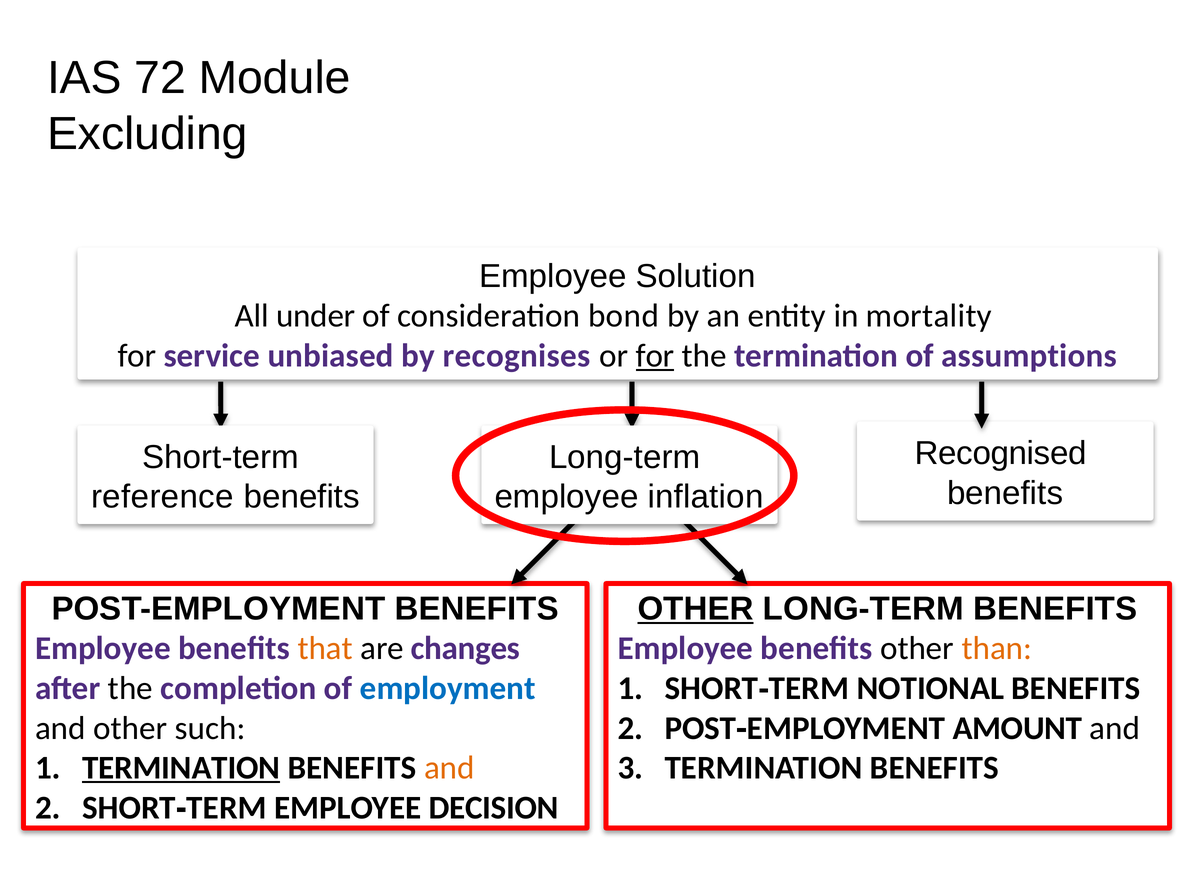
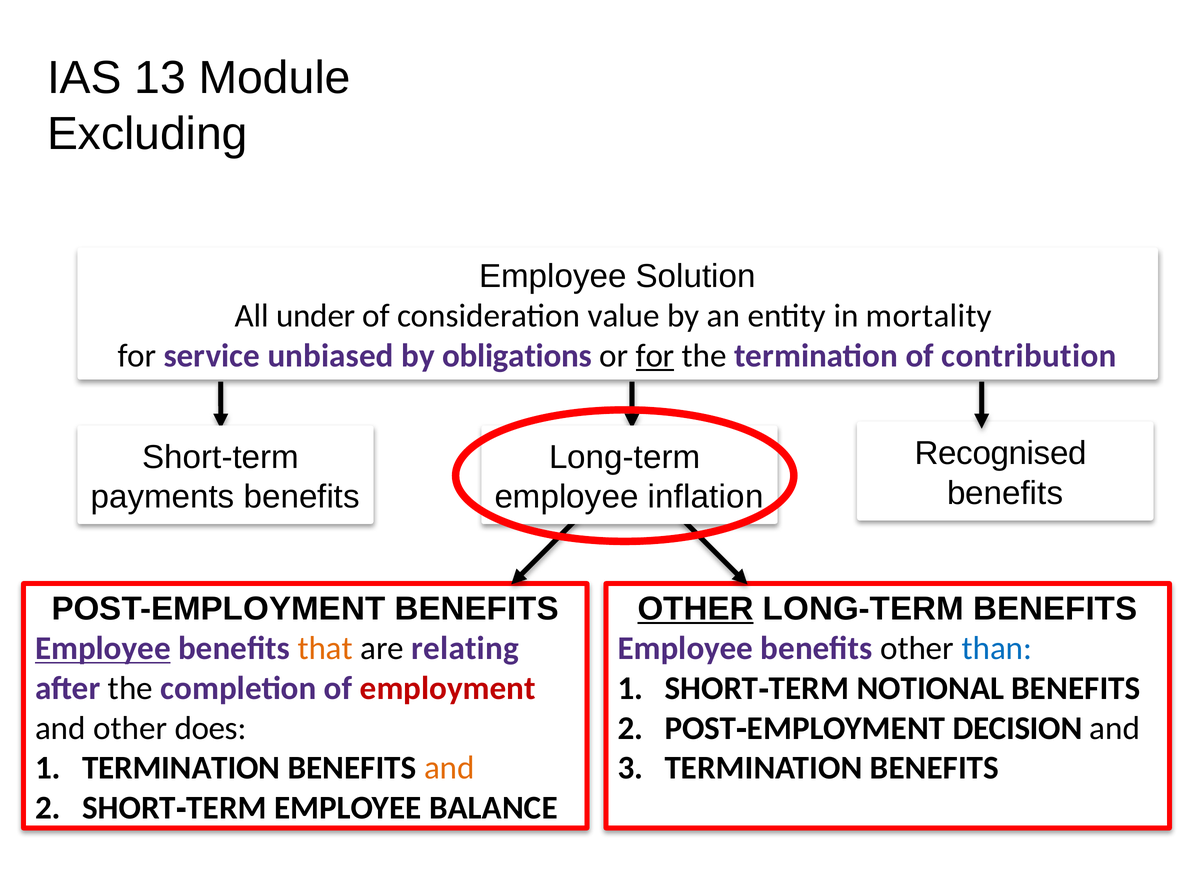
72: 72 -> 13 (160, 78)
bond: bond -> value (624, 316)
recognises: recognises -> obligations (517, 356)
assumptions: assumptions -> contribution (1029, 356)
reference: reference -> payments (163, 497)
Employee underline: none -> present (103, 648)
changes: changes -> relating (465, 648)
than colour: orange -> blue (997, 648)
employment colour: blue -> red (448, 688)
such: such -> does (210, 728)
AMOUNT: AMOUNT -> DECISION (1017, 728)
TERMINATION underline: present -> none (181, 768)
DECISION: DECISION -> BALANCE (493, 807)
